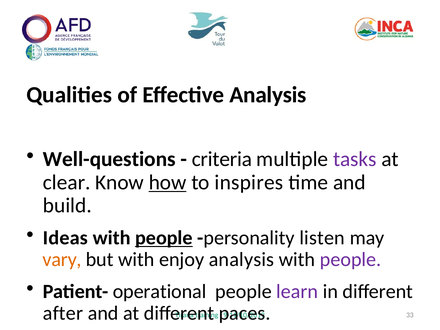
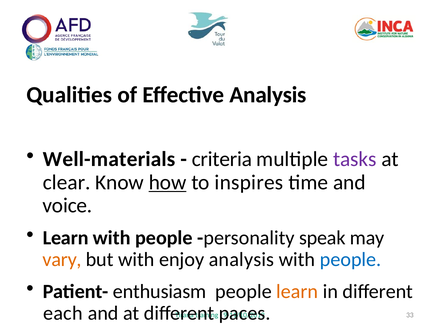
Well-questions: Well-questions -> Well-materials (109, 159)
build: build -> voice (67, 205)
Ideas: Ideas -> Learn (66, 238)
people underline: present -> none (164, 238)
listen: listen -> speak (322, 238)
people colour: purple -> blue (351, 260)
operational: operational -> enthusiasm (160, 291)
learn colour: purple -> orange (297, 291)
after: after -> each (63, 313)
